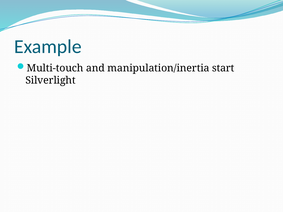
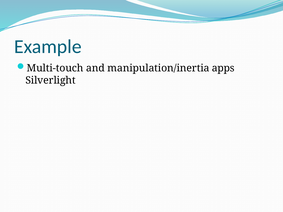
start: start -> apps (223, 68)
